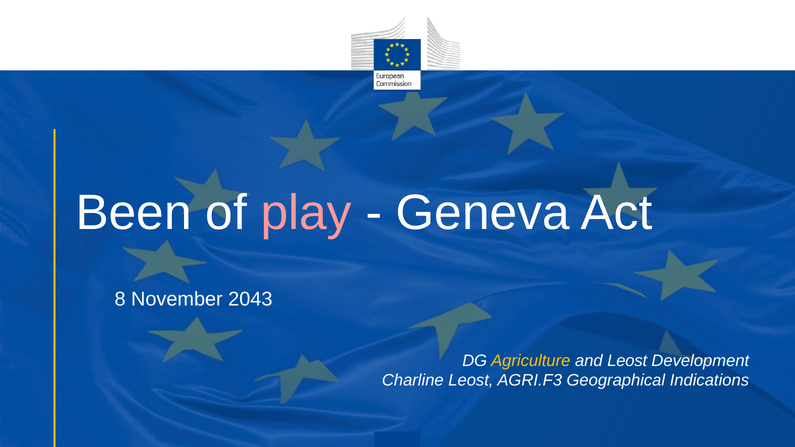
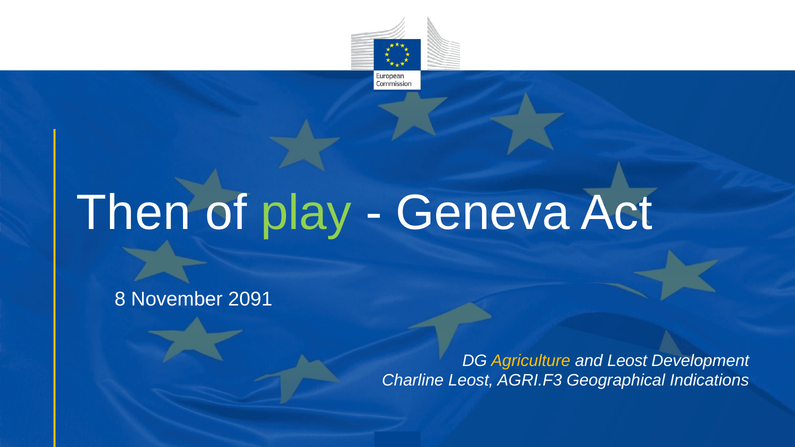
Been: Been -> Then (134, 213)
play colour: pink -> light green (306, 213)
2043: 2043 -> 2091 (250, 299)
